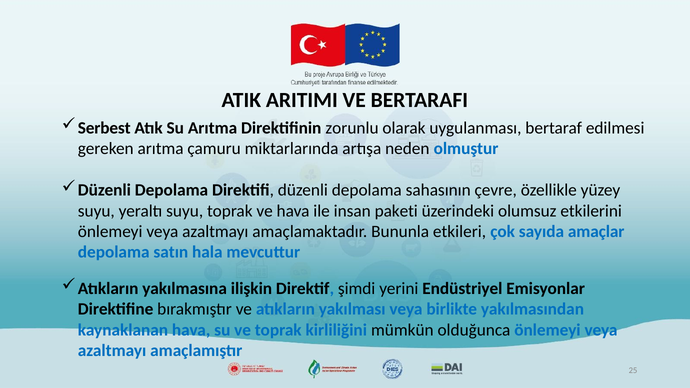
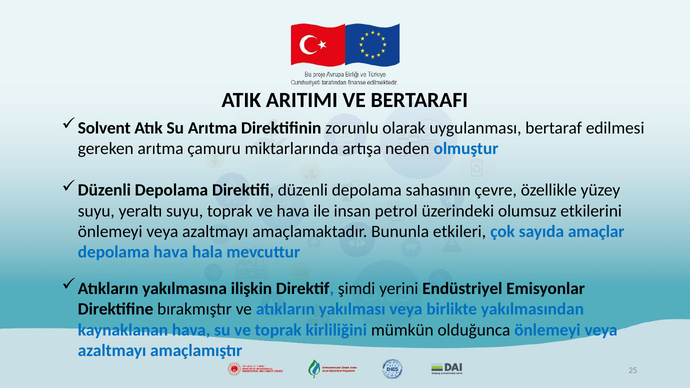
Serbest: Serbest -> Solvent (104, 128)
paketi: paketi -> petrol (396, 211)
depolama satın: satın -> hava (171, 252)
